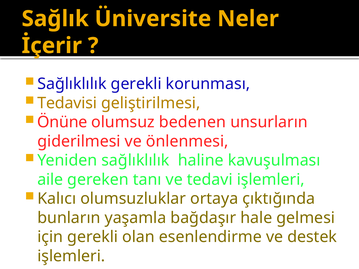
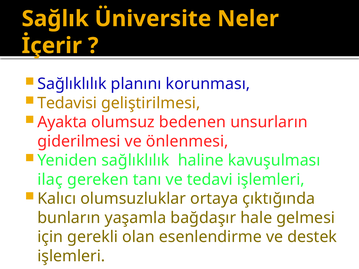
Sağlıklılık gerekli: gerekli -> planını (136, 84)
Önüne: Önüne -> Ayakta (62, 122)
aile: aile -> ilaç (50, 180)
